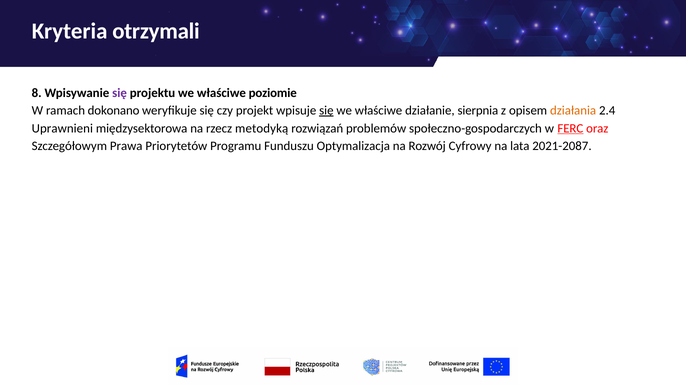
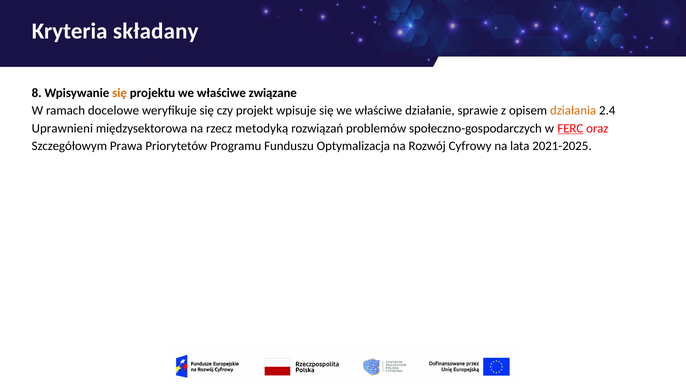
otrzymali: otrzymali -> składany (156, 31)
się colour: purple -> orange (120, 93)
poziomie: poziomie -> związane (273, 93)
dokonano: dokonano -> docelowe (113, 111)
się underline: present -> none (326, 111)
sierpnia: sierpnia -> sprawie (478, 111)
2021-2087: 2021-2087 -> 2021-2025 (562, 146)
